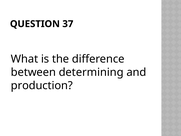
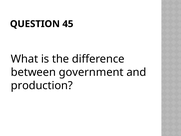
37: 37 -> 45 (68, 24)
determining: determining -> government (91, 72)
